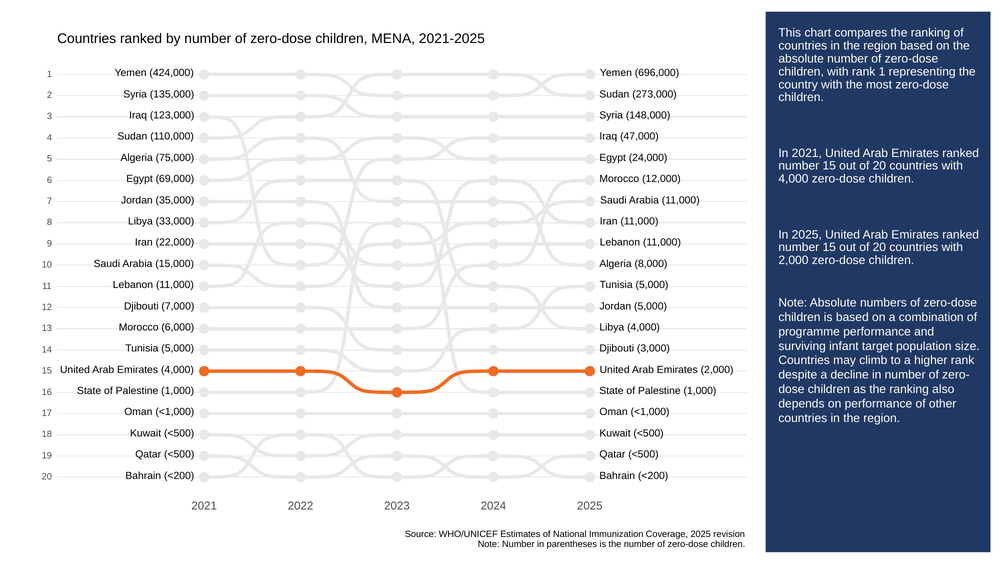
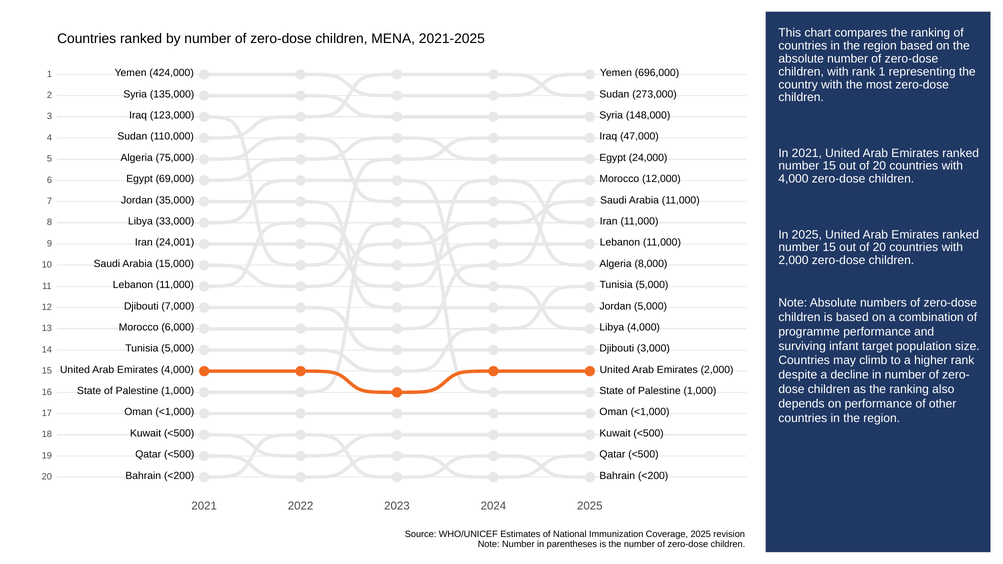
22,000: 22,000 -> 24,001 (175, 243)
